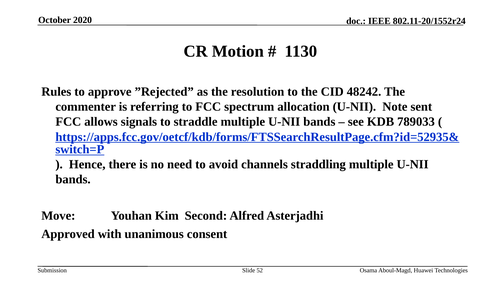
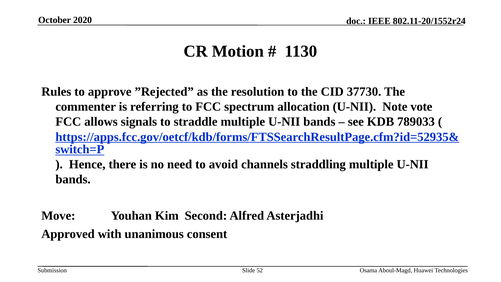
48242: 48242 -> 37730 (364, 92)
sent: sent -> vote (421, 107)
